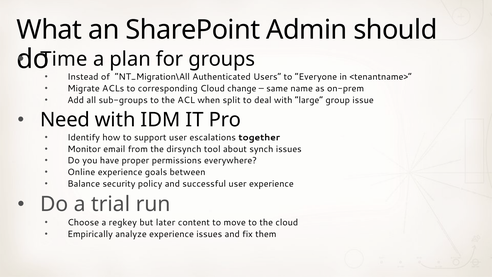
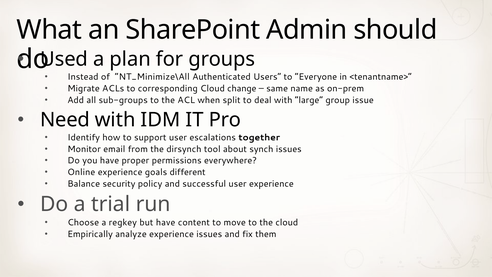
Time: Time -> Used (64, 59)
NT_Migration\All: NT_Migration\All -> NT_Minimize\All (152, 77)
between: between -> different (188, 172)
but later: later -> have (166, 222)
